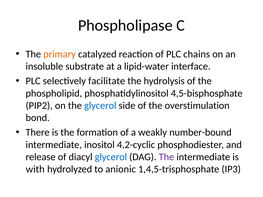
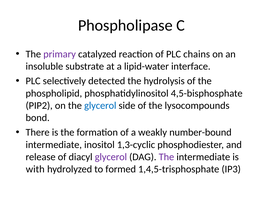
primary colour: orange -> purple (60, 54)
facilitate: facilitate -> detected (107, 81)
overstimulation: overstimulation -> lysocompounds (197, 106)
4,2-cyclic: 4,2-cyclic -> 1,3-cyclic (136, 145)
glycerol colour: blue -> purple (111, 157)
anionic: anionic -> formed (121, 169)
